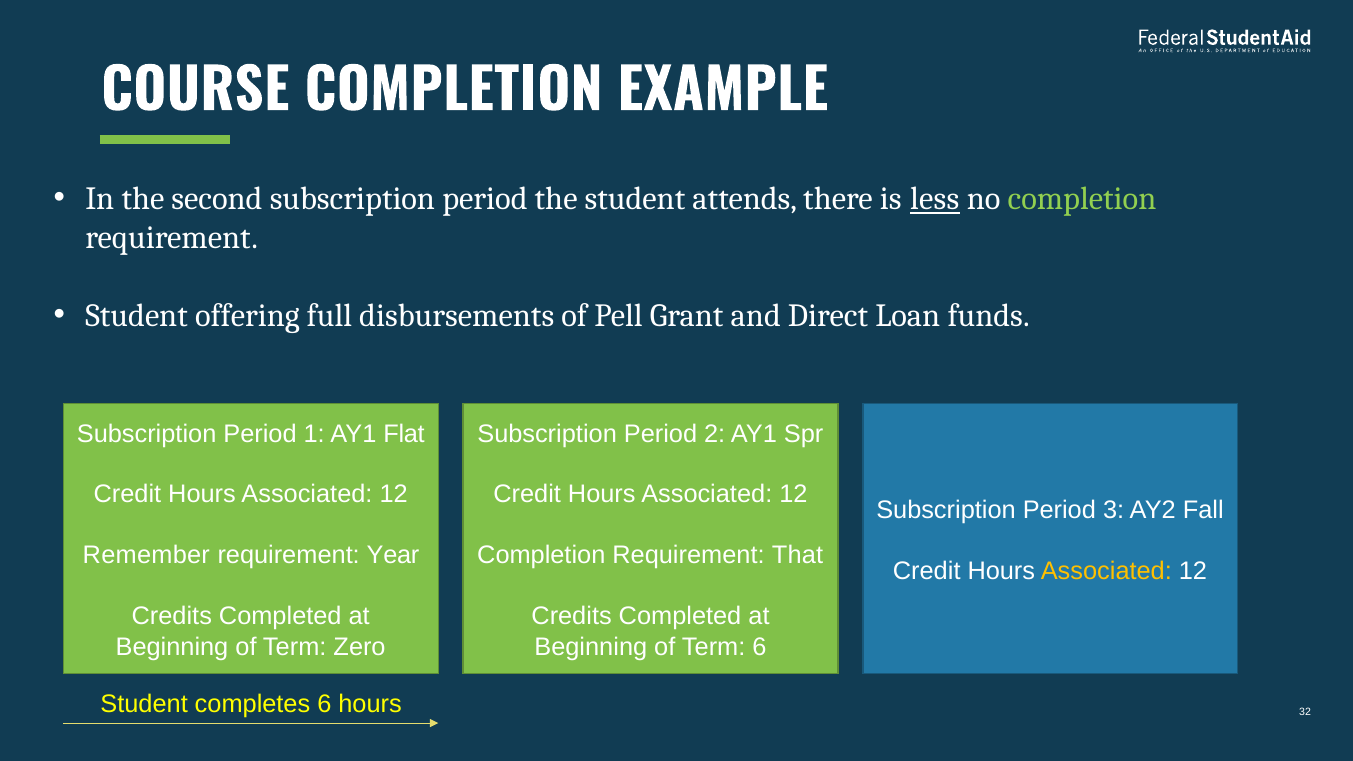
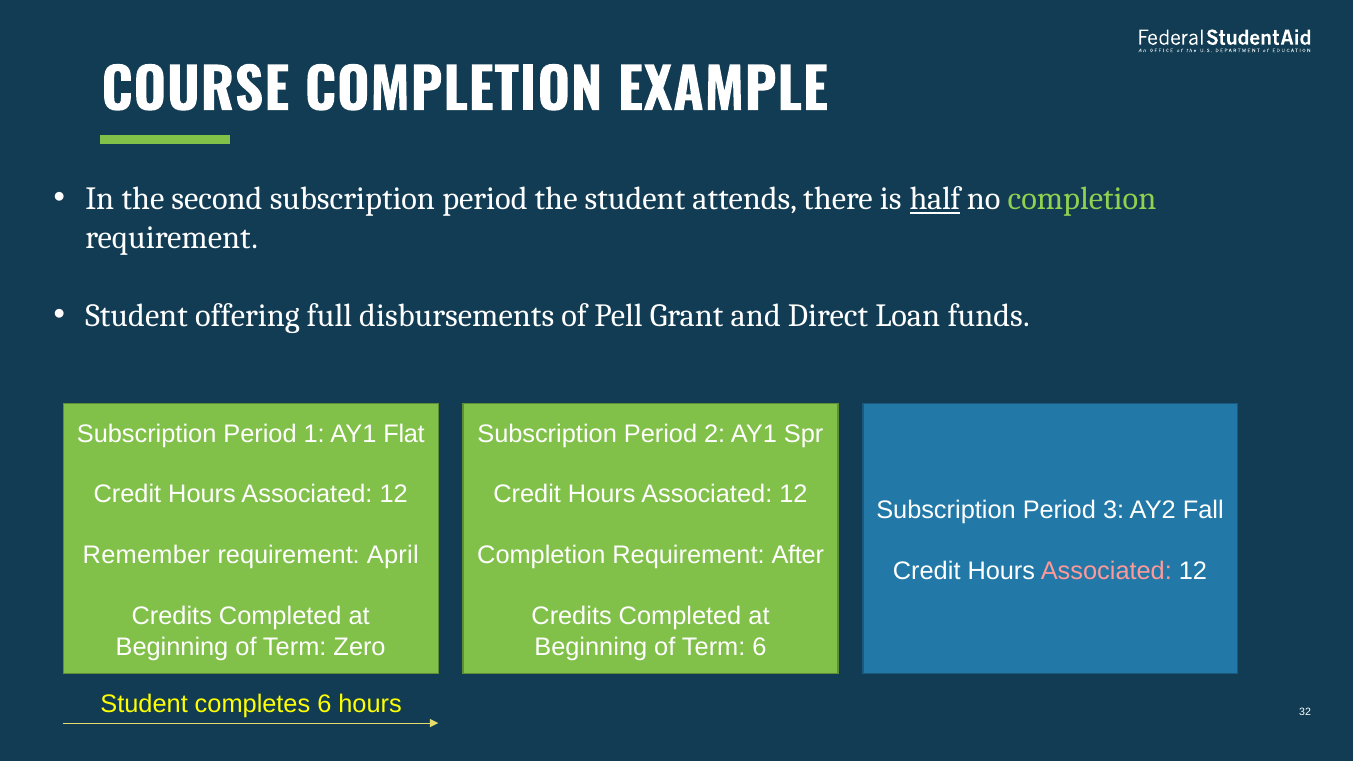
less: less -> half (935, 199)
Year: Year -> April (393, 556)
That: That -> After (798, 556)
Associated colour: yellow -> pink (1106, 571)
